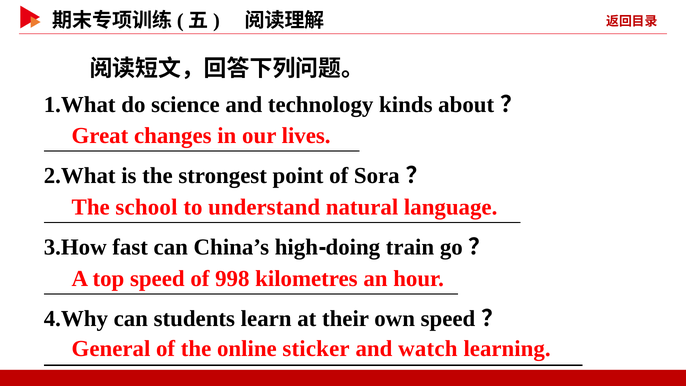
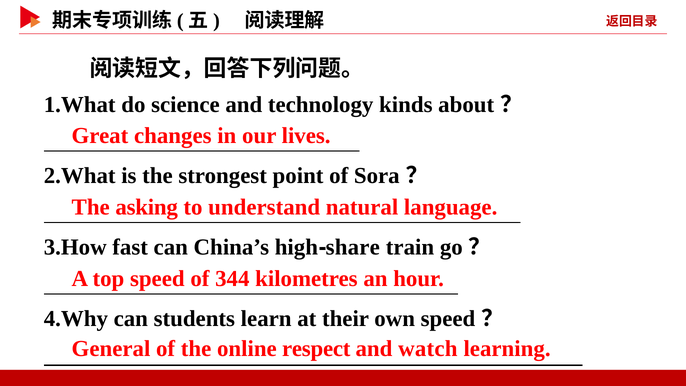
school: school -> asking (147, 207)
doing: doing -> share (353, 247)
998: 998 -> 344 (232, 279)
sticker: sticker -> respect (316, 348)
